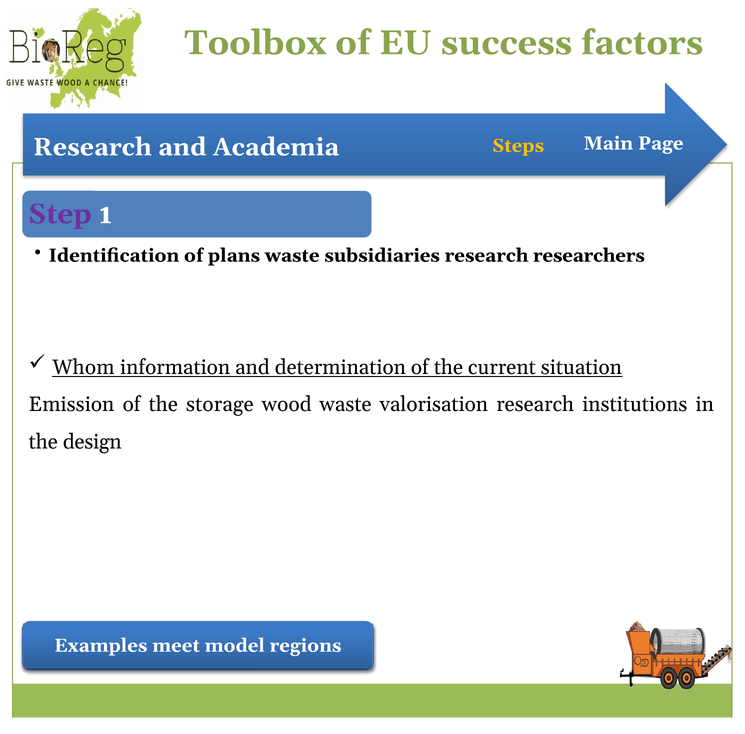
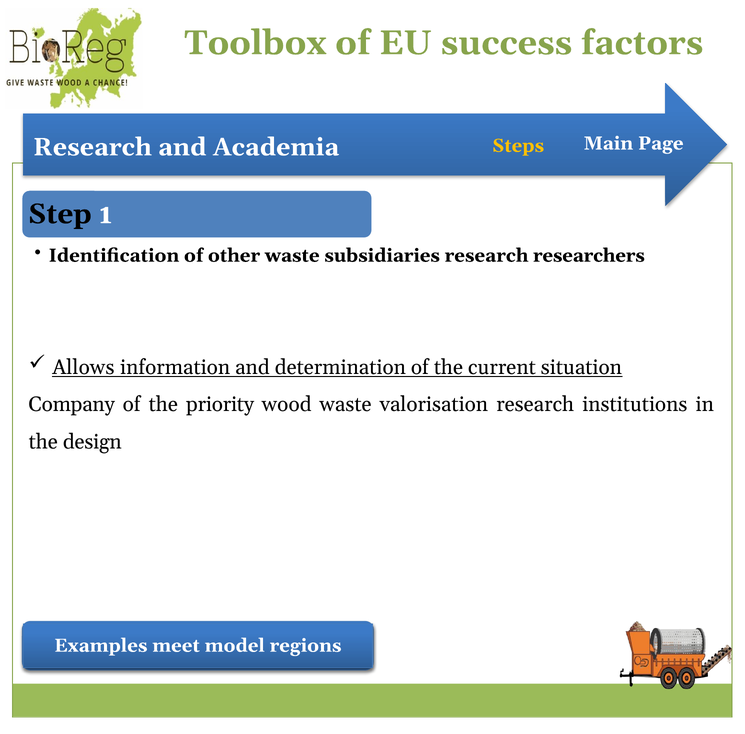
Step colour: purple -> black (60, 214)
plans: plans -> other (234, 255)
Whom: Whom -> Allows (83, 367)
Emission: Emission -> Company (72, 404)
storage: storage -> priority (220, 404)
